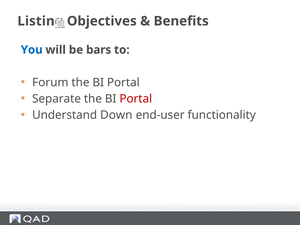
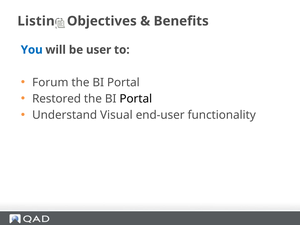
bars: bars -> user (99, 50)
Separate: Separate -> Restored (57, 99)
Portal colour: red -> black (136, 99)
Down: Down -> Visual (116, 115)
